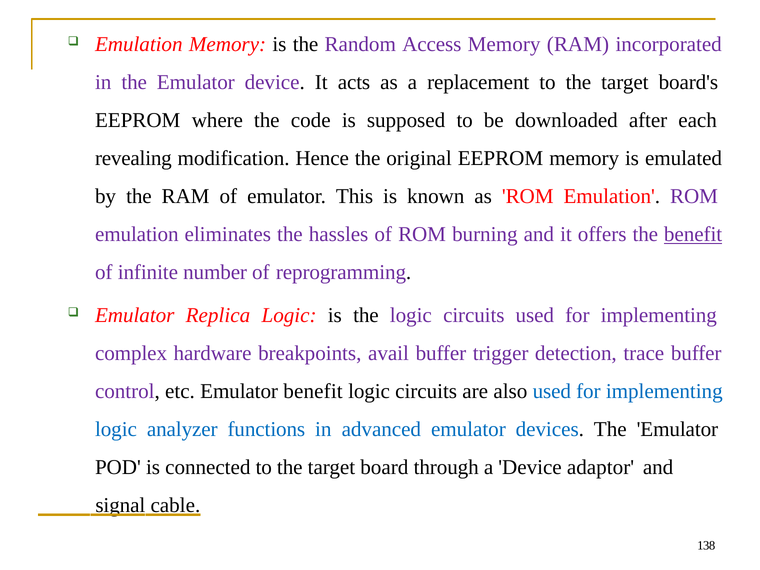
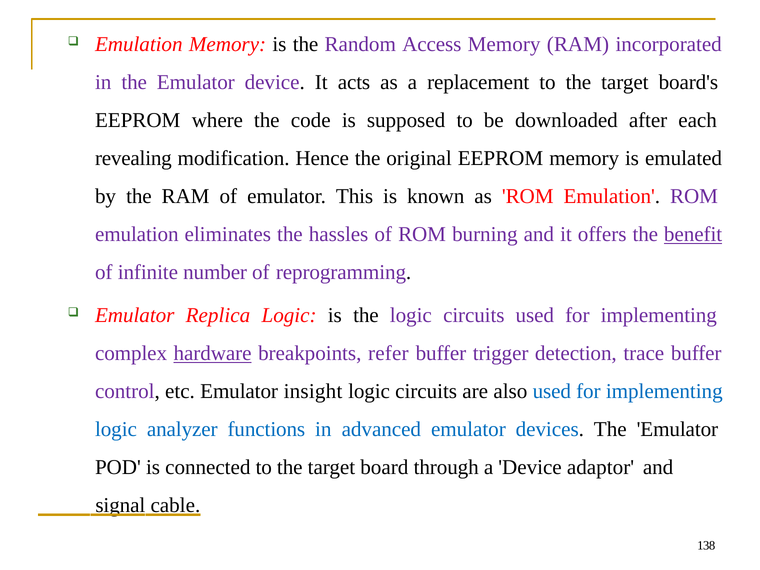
hardware underline: none -> present (213, 353)
avail: avail -> refer (388, 353)
Emulator benefit: benefit -> insight (313, 391)
